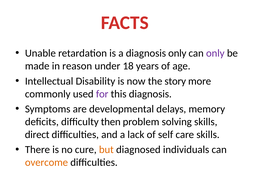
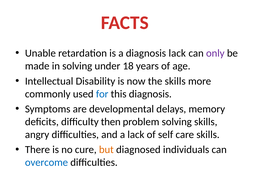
diagnosis only: only -> lack (177, 53)
in reason: reason -> solving (77, 66)
the story: story -> skills (175, 81)
for colour: purple -> blue (102, 94)
direct: direct -> angry (37, 135)
overcome colour: orange -> blue (46, 162)
